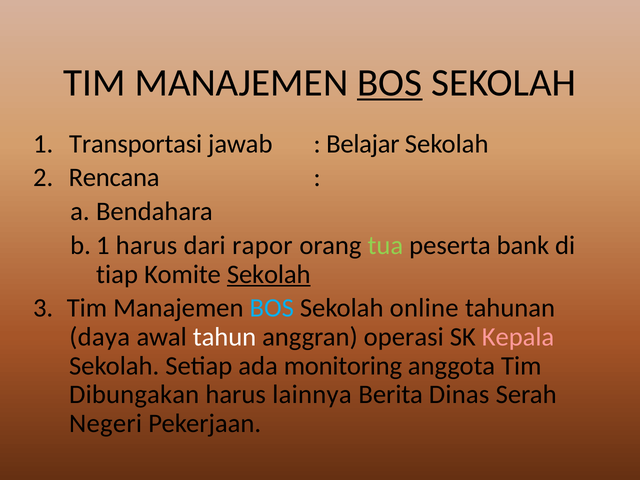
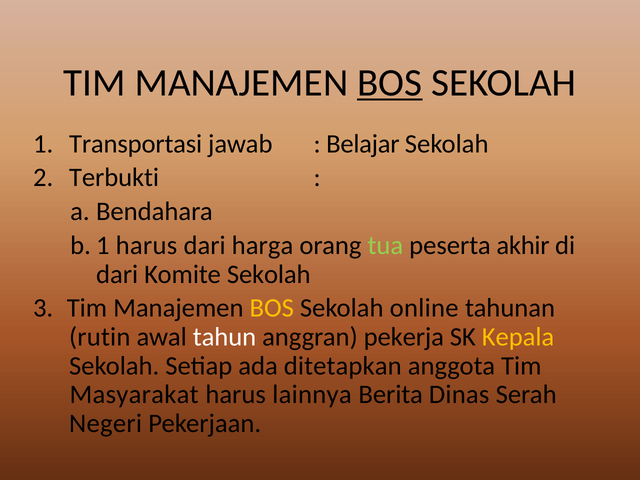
Rencana: Rencana -> Terbukti (114, 178)
rapor: rapor -> harga (263, 245)
bank: bank -> akhir (523, 245)
tiap: tiap -> dari (117, 274)
Sekolah underline: present -> none (269, 274)
BOS colour: light blue -> yellow (272, 308)
daya: daya -> rutin (100, 337)
operasi: operasi -> pekerja (404, 337)
Kepala colour: pink -> yellow (518, 337)
monitoring: monitoring -> ditetapkan (343, 366)
Dibungakan: Dibungakan -> Masyarakat (134, 395)
